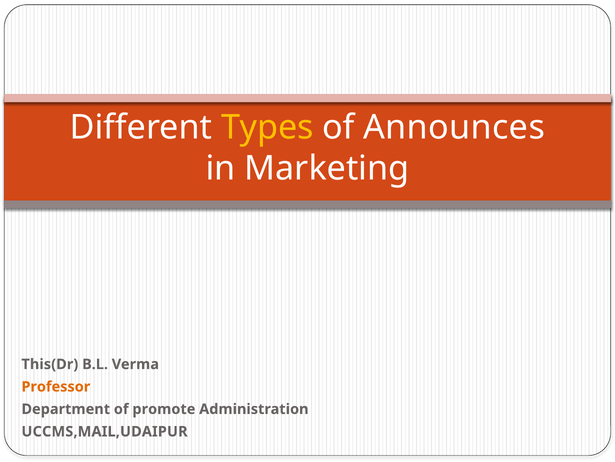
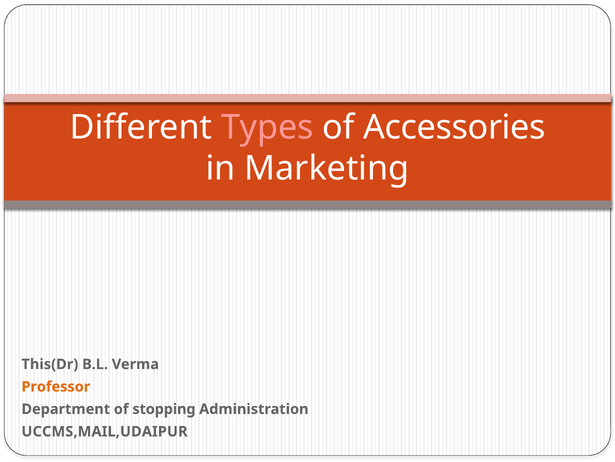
Types colour: yellow -> pink (267, 127)
Announces: Announces -> Accessories (454, 127)
promote: promote -> stopping (164, 409)
